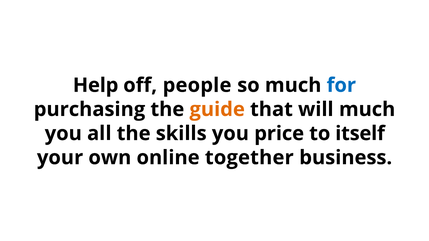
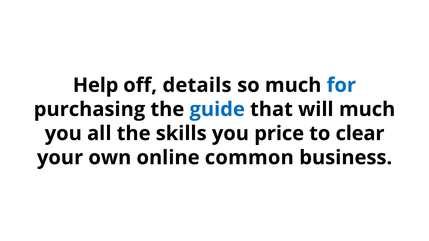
people: people -> details (197, 85)
guide colour: orange -> blue (217, 109)
itself: itself -> clear (360, 134)
together: together -> common (249, 158)
